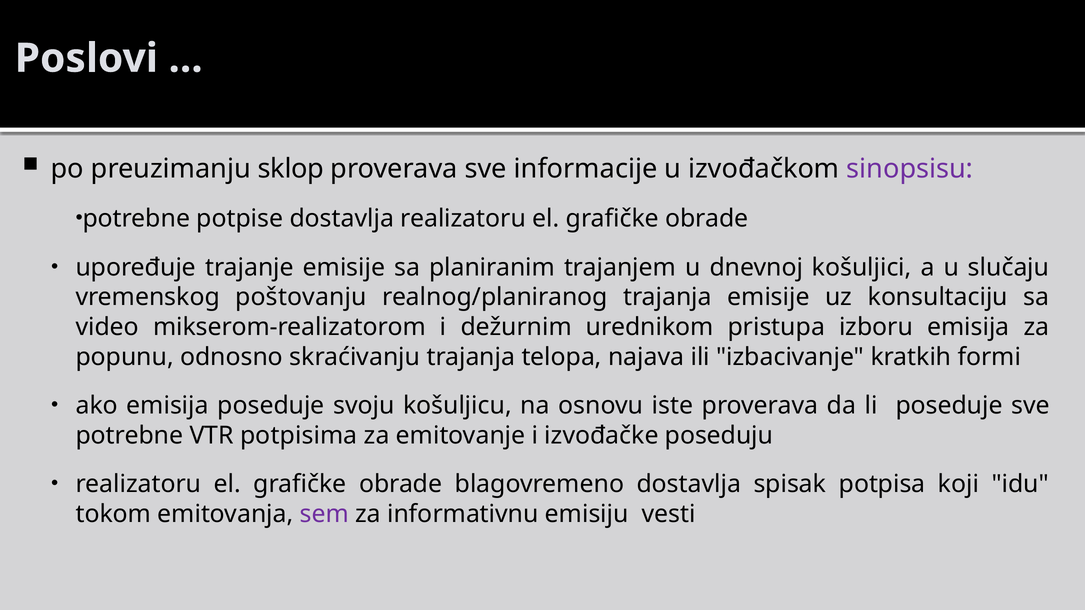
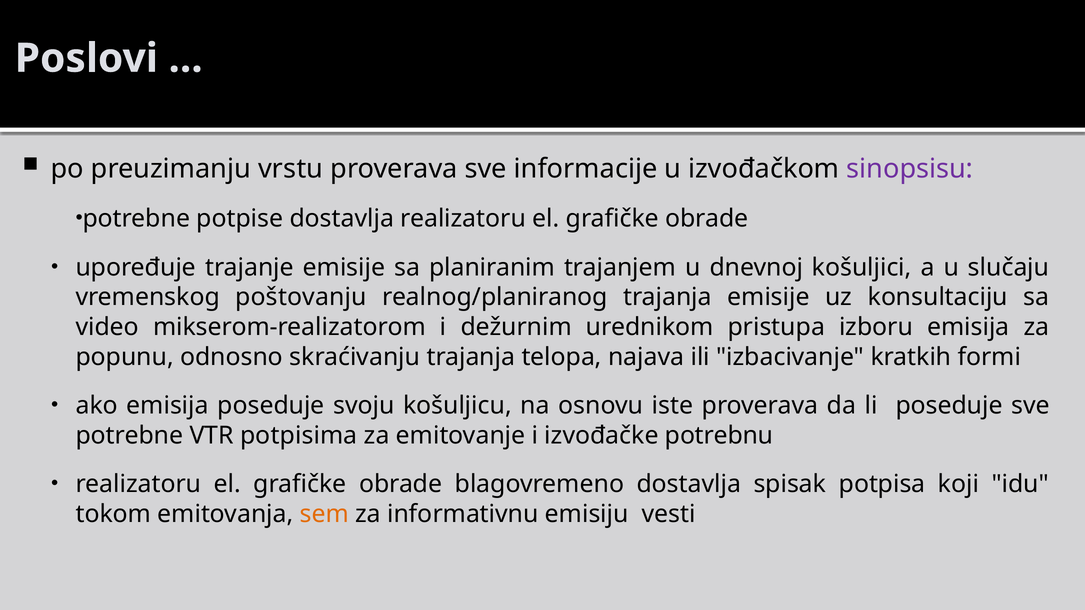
sklop: sklop -> vrstu (291, 169)
poseduju: poseduju -> potrebnu (719, 436)
sem colour: purple -> orange (324, 514)
